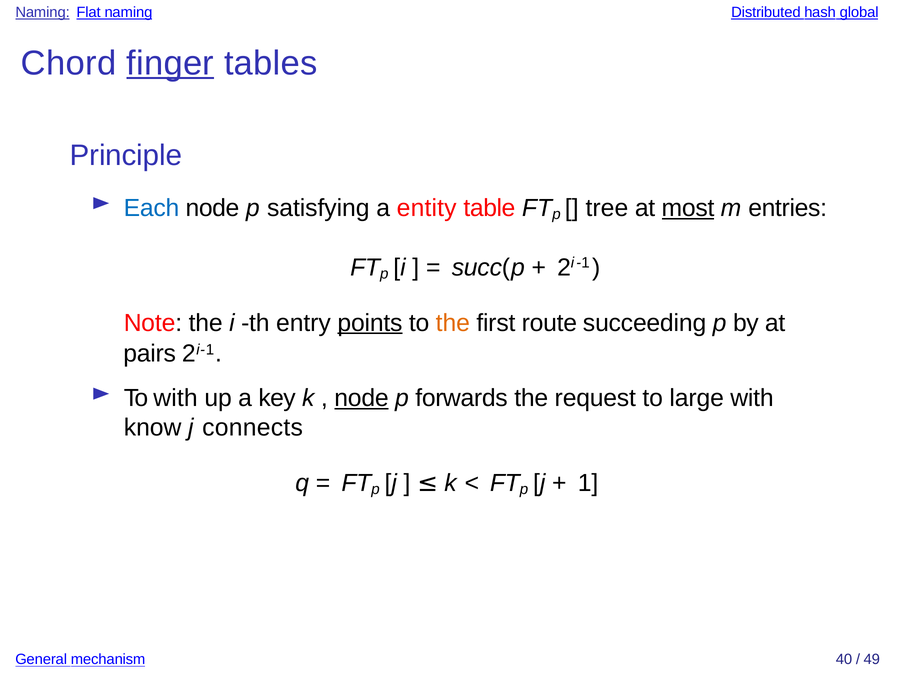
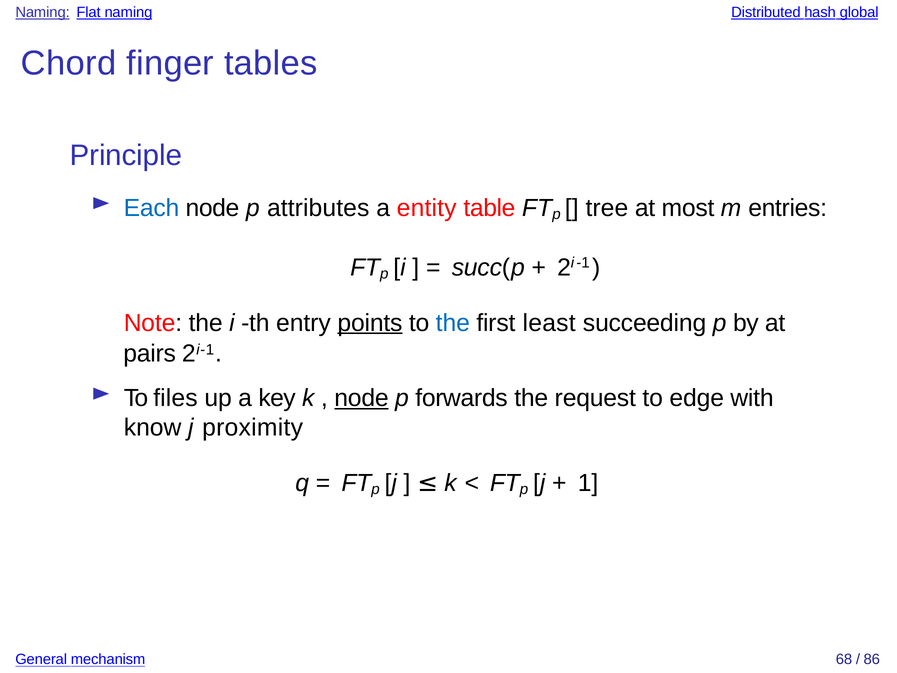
finger underline: present -> none (170, 63)
satisfying: satisfying -> attributes (318, 208)
most underline: present -> none (688, 208)
the colour: orange -> blue (453, 323)
route: route -> least (549, 323)
To with: with -> files (175, 398)
large: large -> edge (697, 398)
connects: connects -> proximity (253, 428)
40: 40 -> 68 (844, 660)
49: 49 -> 86 (872, 660)
